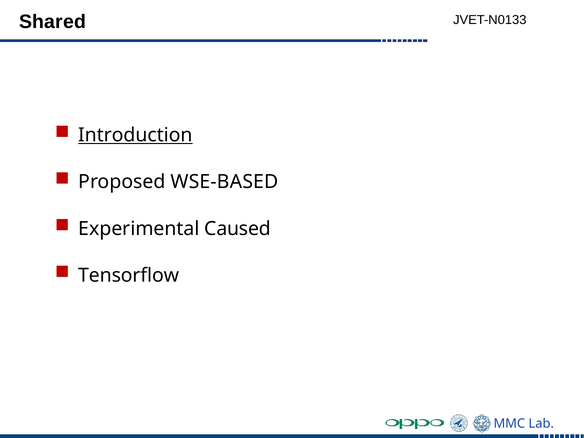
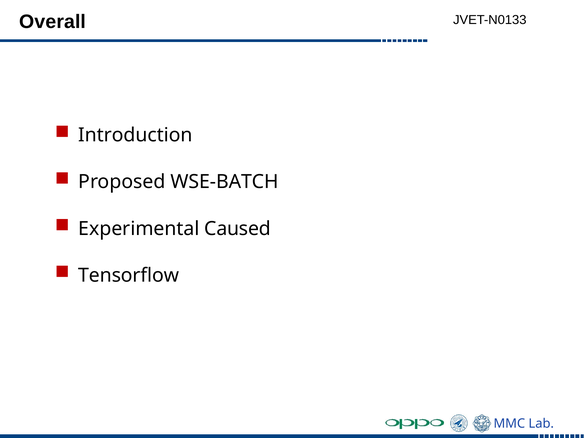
Shared: Shared -> Overall (53, 22)
Introduction underline: present -> none (135, 135)
WSE-BASED: WSE-BASED -> WSE-BATCH (225, 182)
